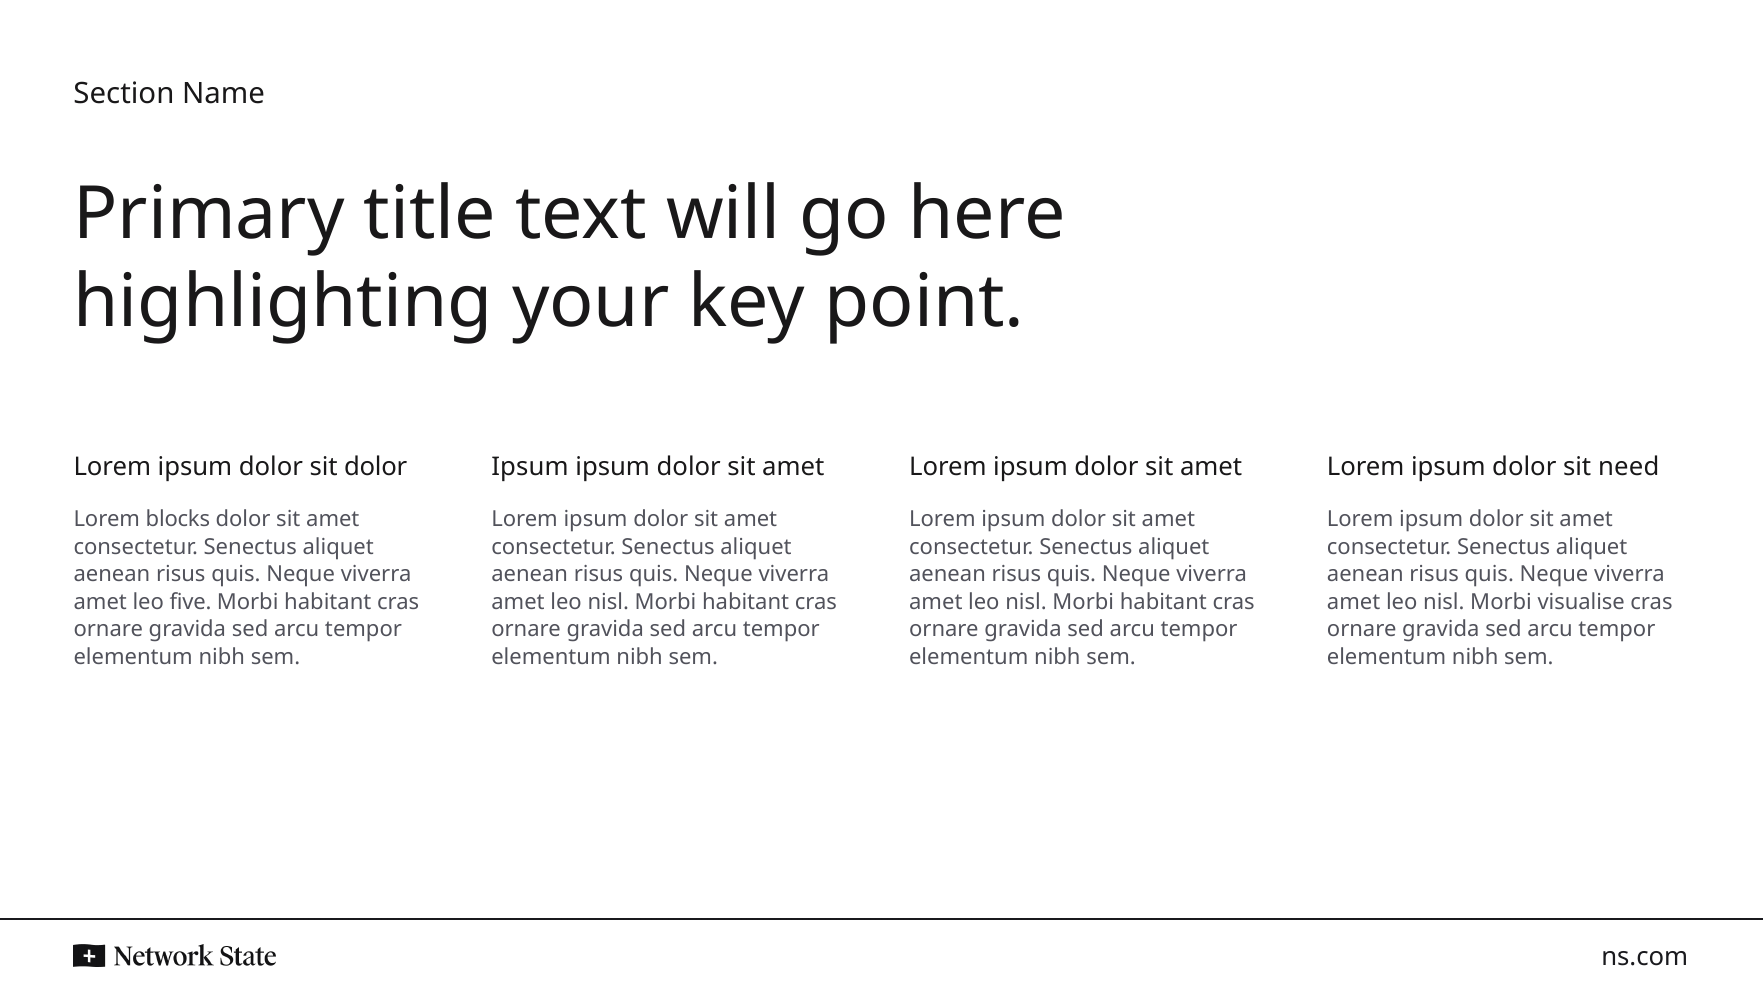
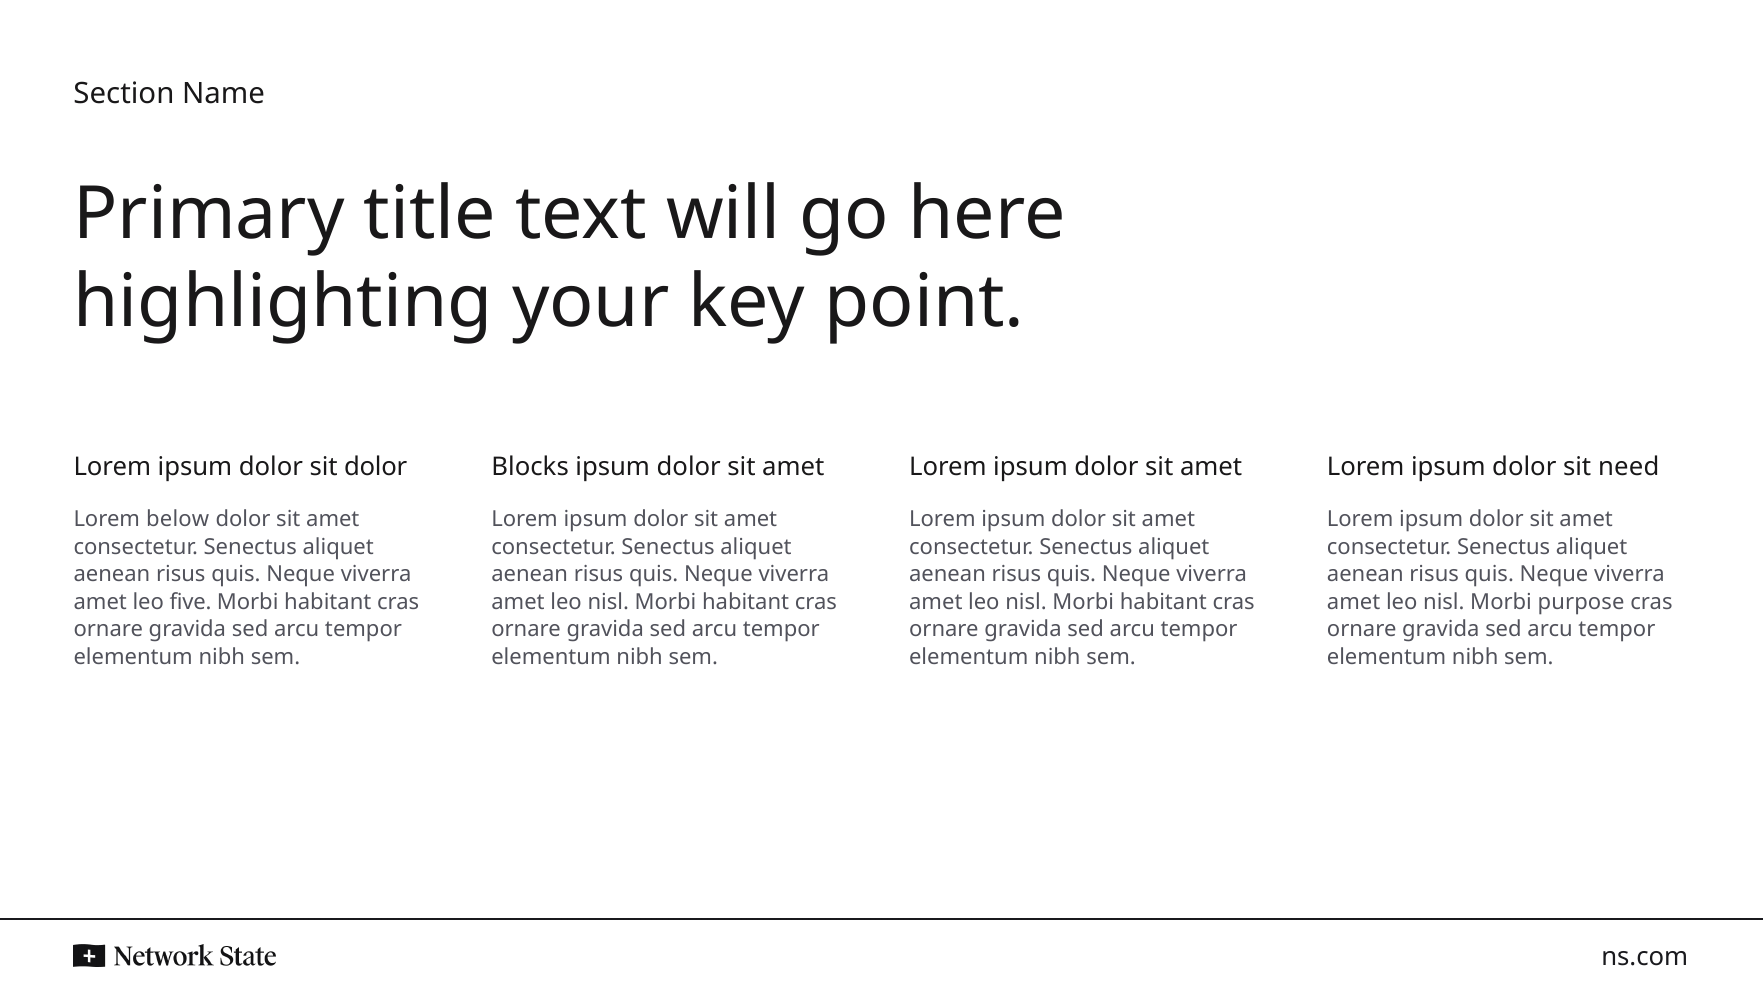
Ipsum: Ipsum -> Blocks (530, 467)
blocks: blocks -> below (178, 519)
visualise: visualise -> purpose (1581, 602)
